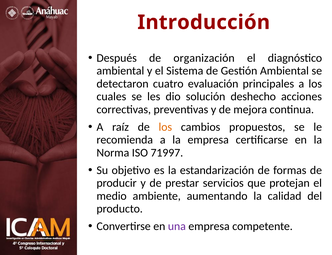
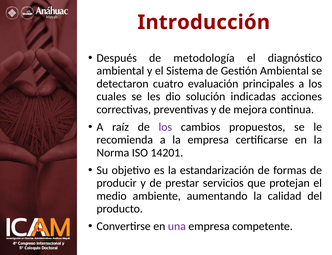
organización: organización -> metodología (204, 58)
deshecho: deshecho -> indicadas (253, 97)
los colour: orange -> purple (165, 127)
71997: 71997 -> 14201 (167, 153)
